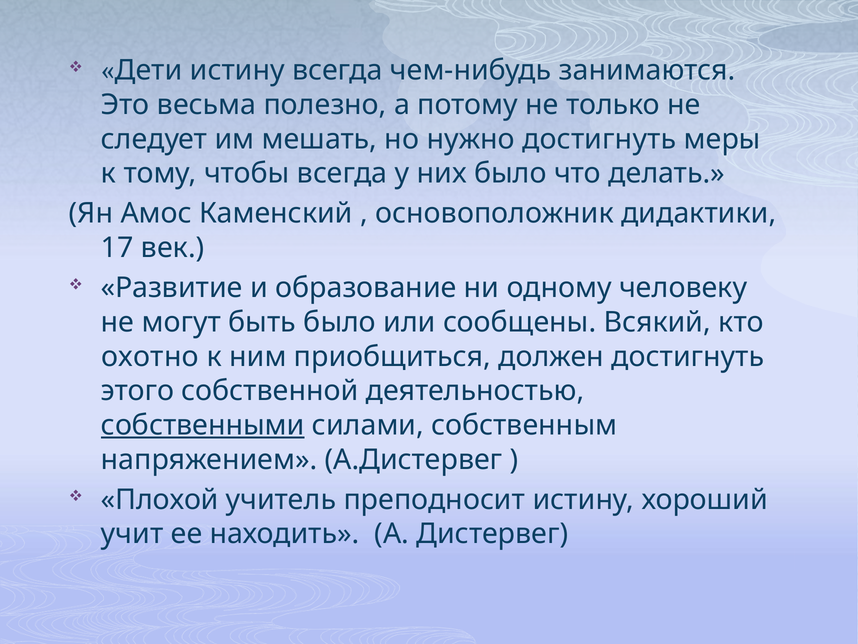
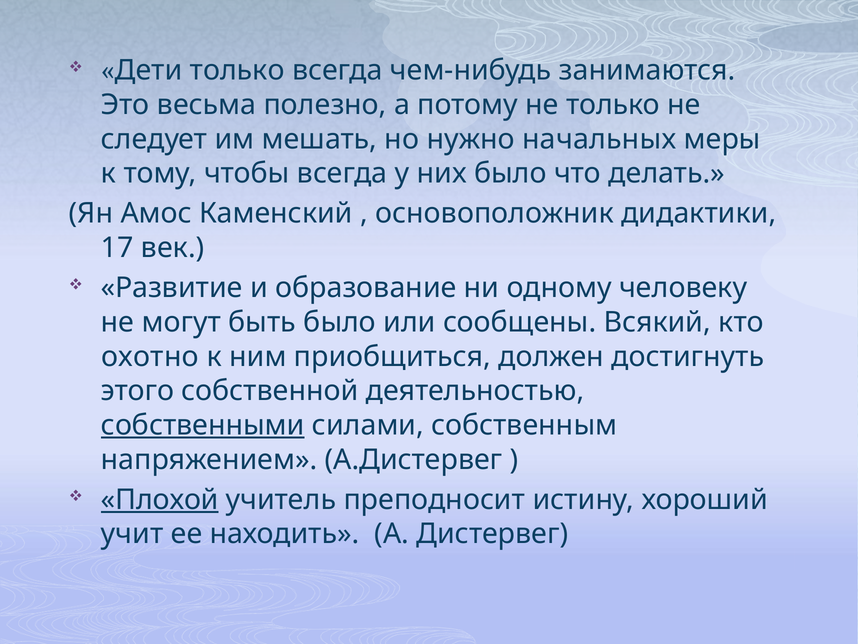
Дети истину: истину -> только (237, 70)
нужно достигнуть: достигнуть -> начальных (599, 139)
Плохой underline: none -> present (160, 499)
